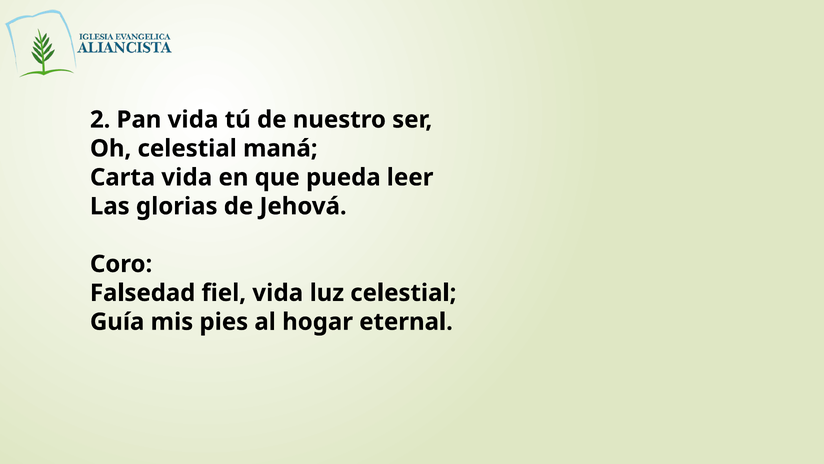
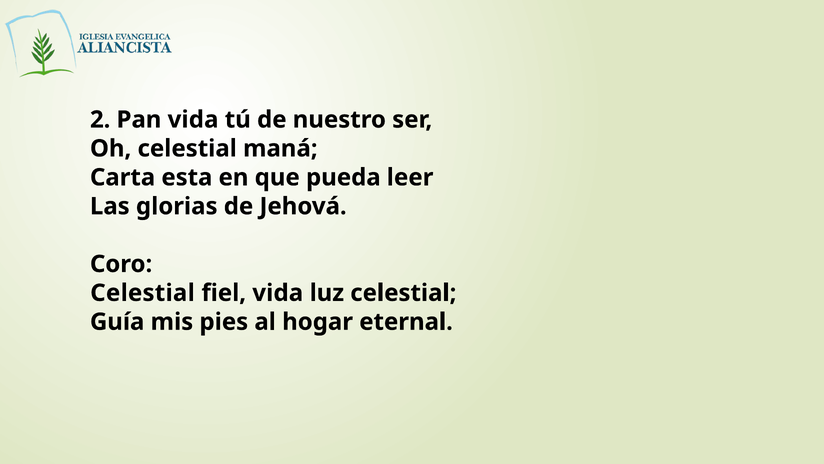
Carta vida: vida -> esta (187, 177)
Falsedad: Falsedad -> Celestial (142, 293)
